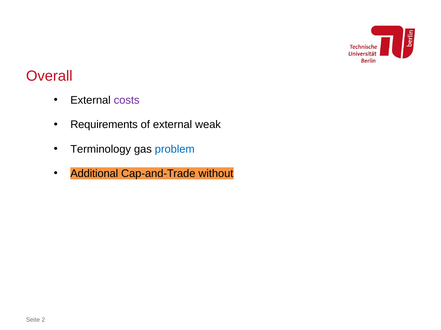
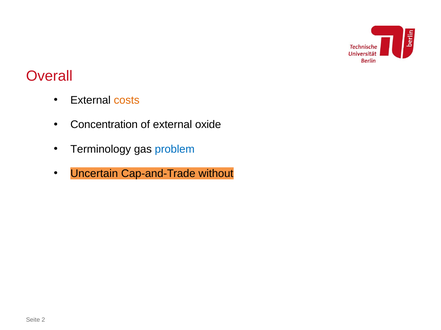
costs colour: purple -> orange (127, 100)
Requirements: Requirements -> Concentration (104, 125)
weak: weak -> oxide (208, 125)
Additional: Additional -> Uncertain (94, 174)
